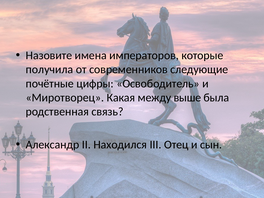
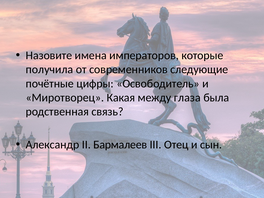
выше: выше -> глаза (187, 98)
Находился: Находился -> Бармалеев (120, 145)
